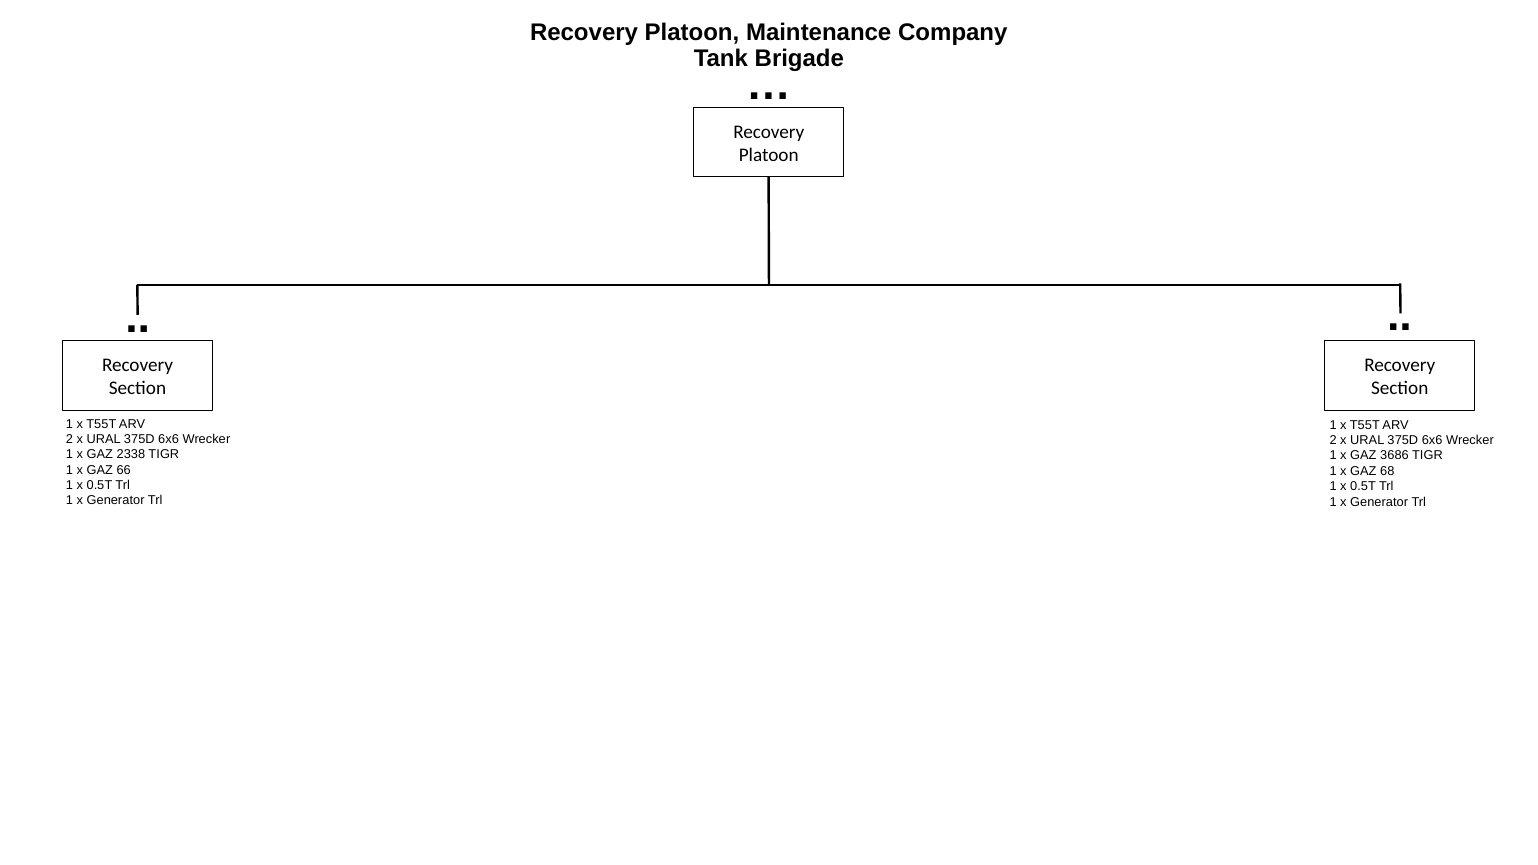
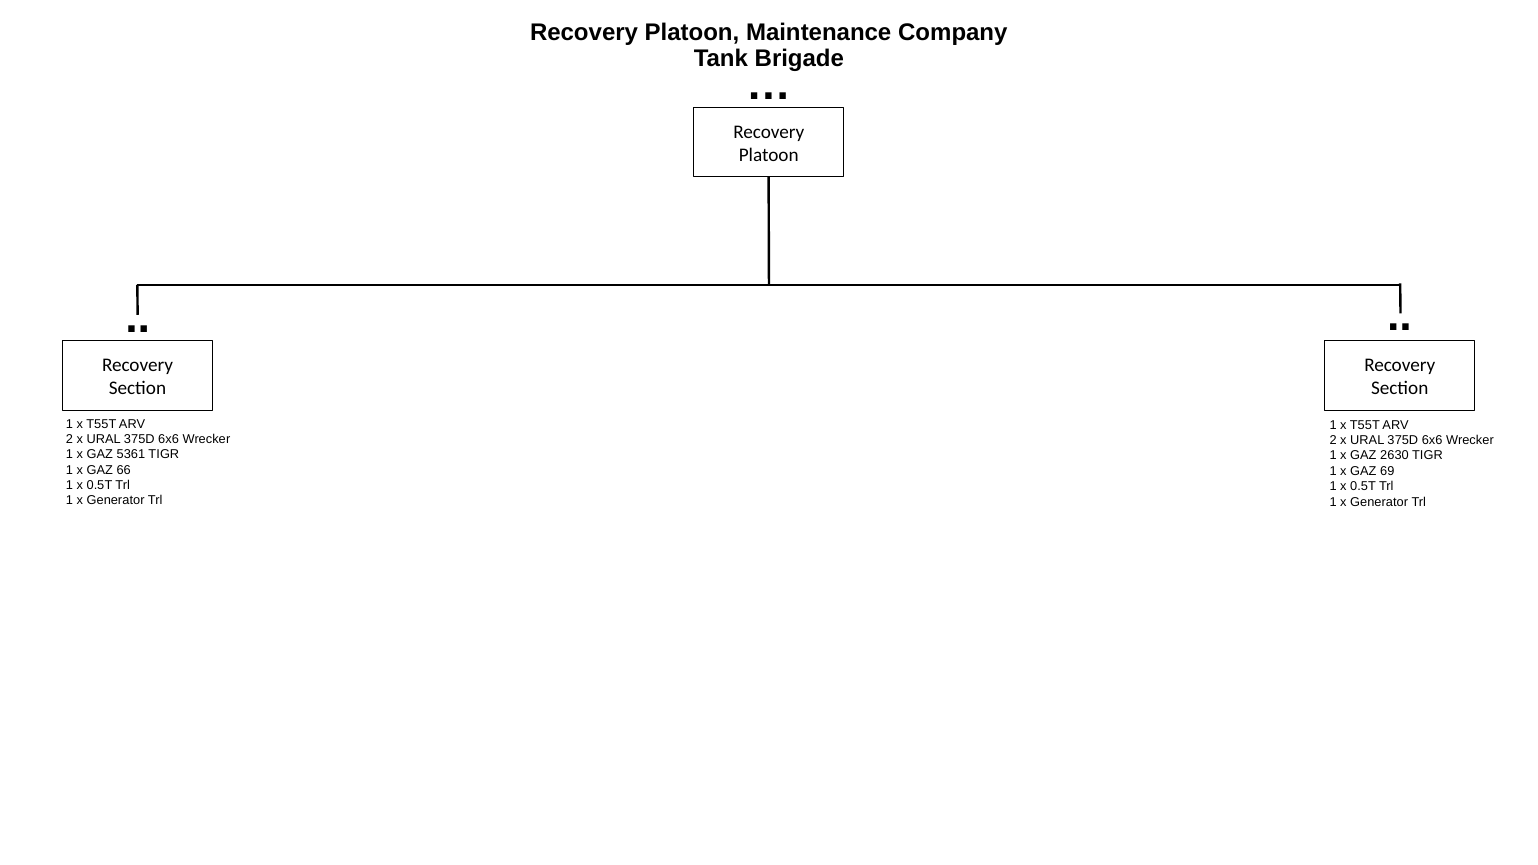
2338: 2338 -> 5361 (131, 455)
3686: 3686 -> 2630 (1395, 456)
68: 68 -> 69 (1387, 471)
